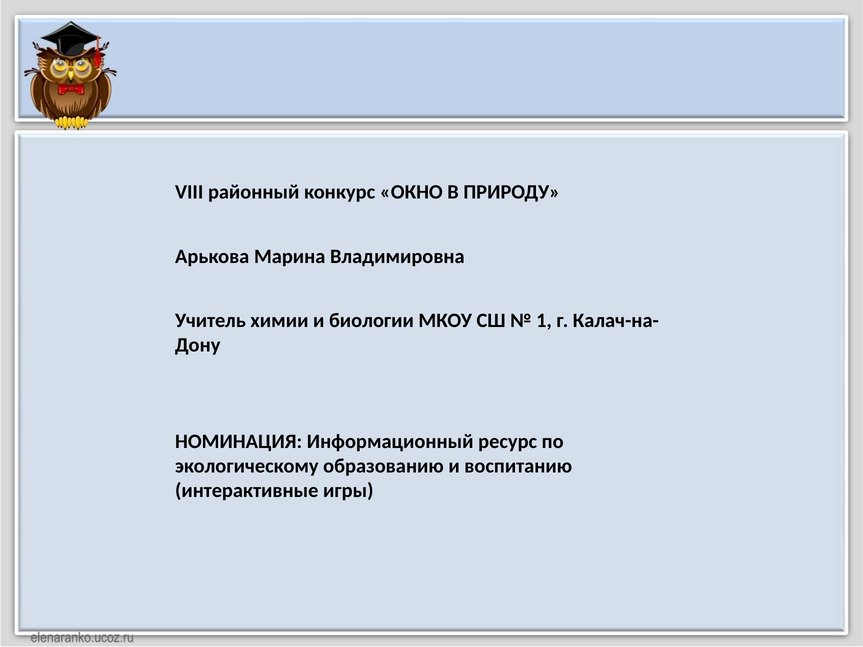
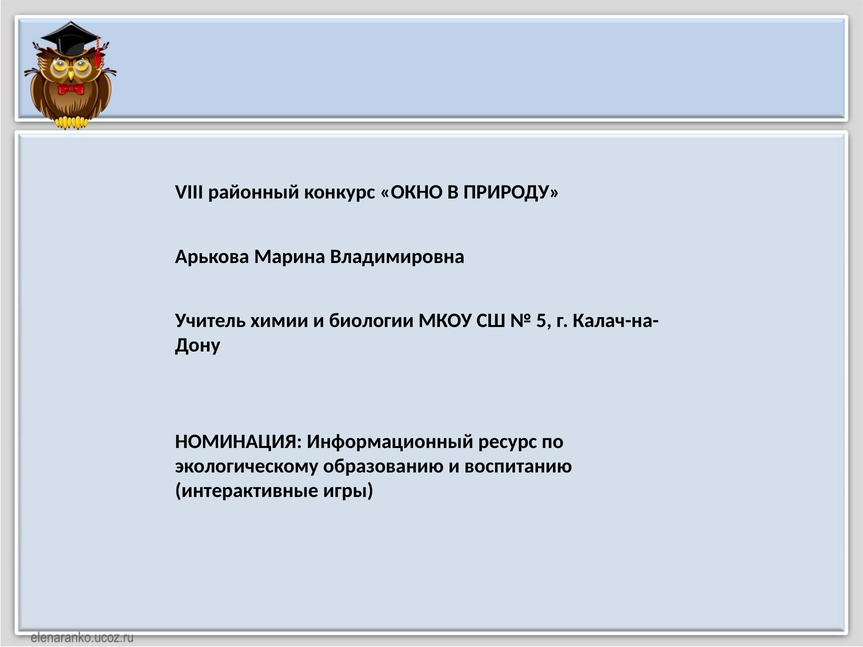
1: 1 -> 5 (544, 321)
